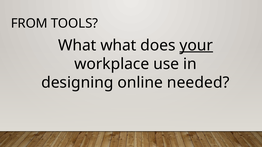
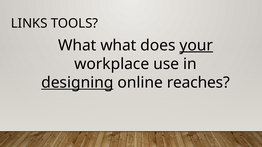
FROM: FROM -> LINKS (29, 23)
designing underline: none -> present (77, 83)
needed: needed -> reaches (198, 83)
